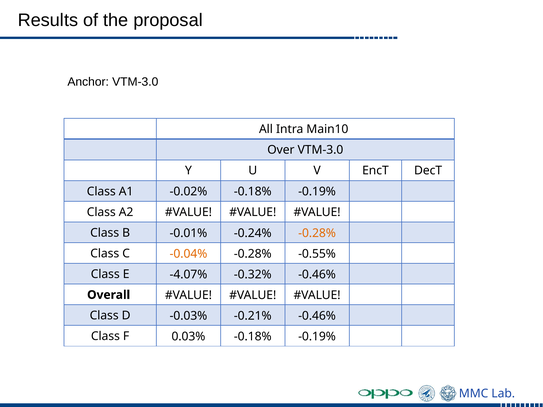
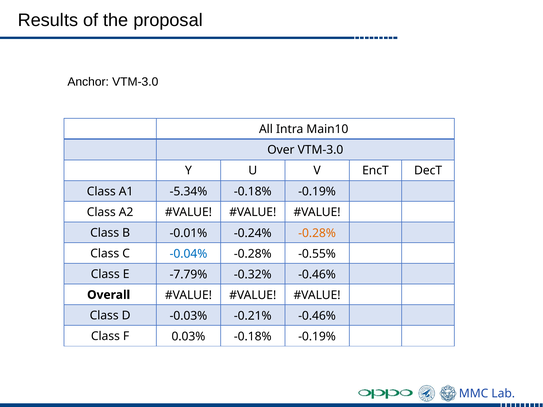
-0.02%: -0.02% -> -5.34% (188, 192)
-0.04% colour: orange -> blue (188, 254)
-4.07%: -4.07% -> -7.79% (188, 275)
